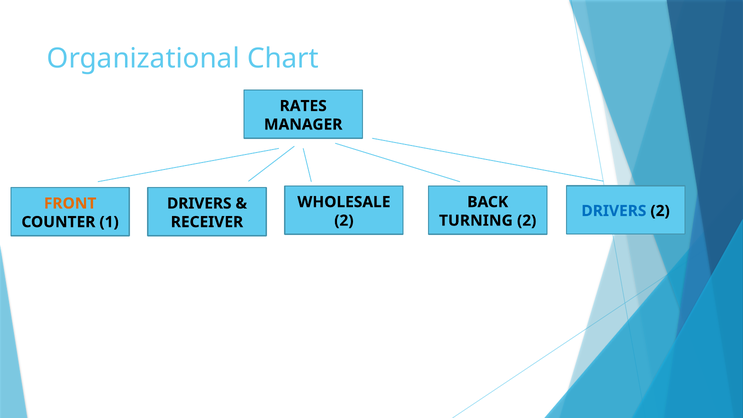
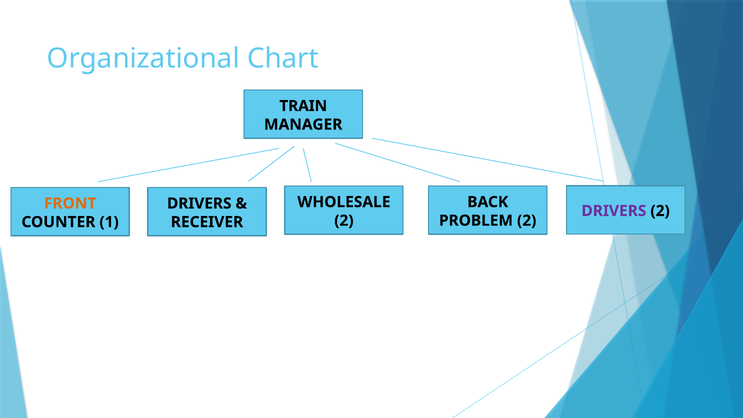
RATES: RATES -> TRAIN (303, 106)
DRIVERS colour: blue -> purple (614, 211)
TURNING: TURNING -> PROBLEM (476, 221)
